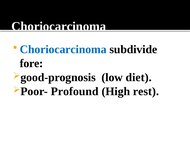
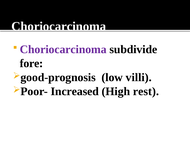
Choriocarcinoma colour: blue -> purple (63, 49)
diet: diet -> villi (139, 77)
Profound: Profound -> Increased (75, 91)
